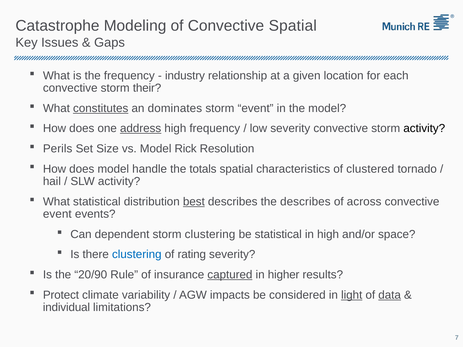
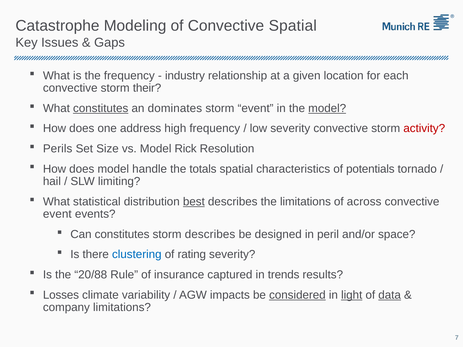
model underline: none -> present (327, 108)
address underline: present -> none (141, 129)
activity colour: black -> red (424, 129)
clustered: clustered -> potentials (370, 169)
SLW activity: activity -> limiting (119, 182)
the describes: describes -> limitations (305, 202)
Can dependent: dependent -> constitutes (122, 234)
storm clustering: clustering -> describes (210, 234)
be statistical: statistical -> designed (278, 234)
in high: high -> peril (328, 234)
20/90: 20/90 -> 20/88 (91, 275)
captured underline: present -> none (230, 275)
higher: higher -> trends (284, 275)
Protect: Protect -> Losses (61, 295)
considered underline: none -> present (297, 295)
individual: individual -> company (66, 308)
